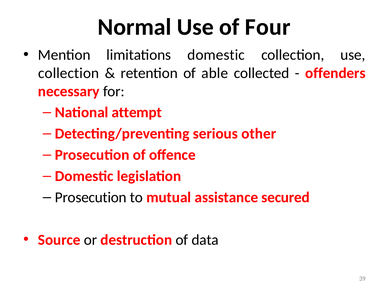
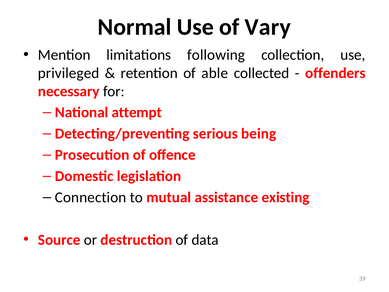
Four: Four -> Vary (268, 27)
limitations domestic: domestic -> following (216, 55)
collection: collection -> privileged (69, 73)
other: other -> being (259, 134)
Prosecution: Prosecution -> Connection (91, 197)
secured: secured -> existing (286, 197)
